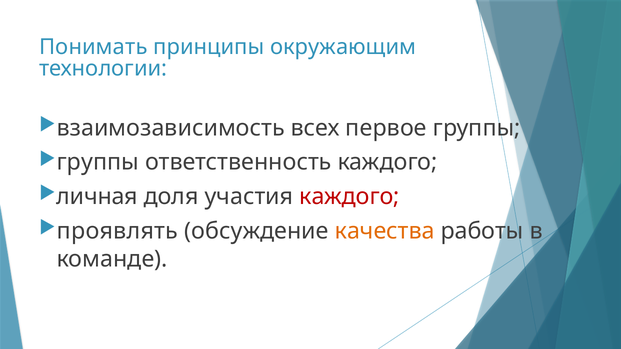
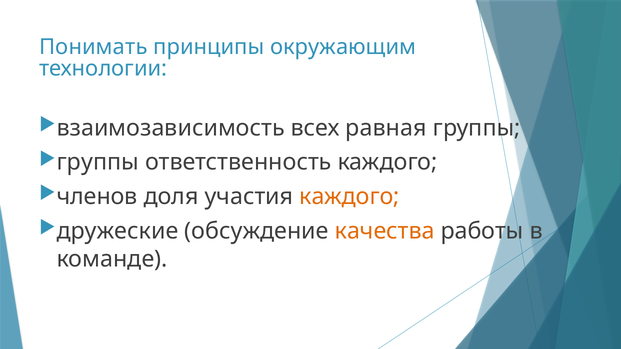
первое: первое -> равная (386, 128)
личная: личная -> членов (97, 197)
каждого colour: red -> orange (349, 197)
проявлять: проявлять -> дружеские (118, 231)
